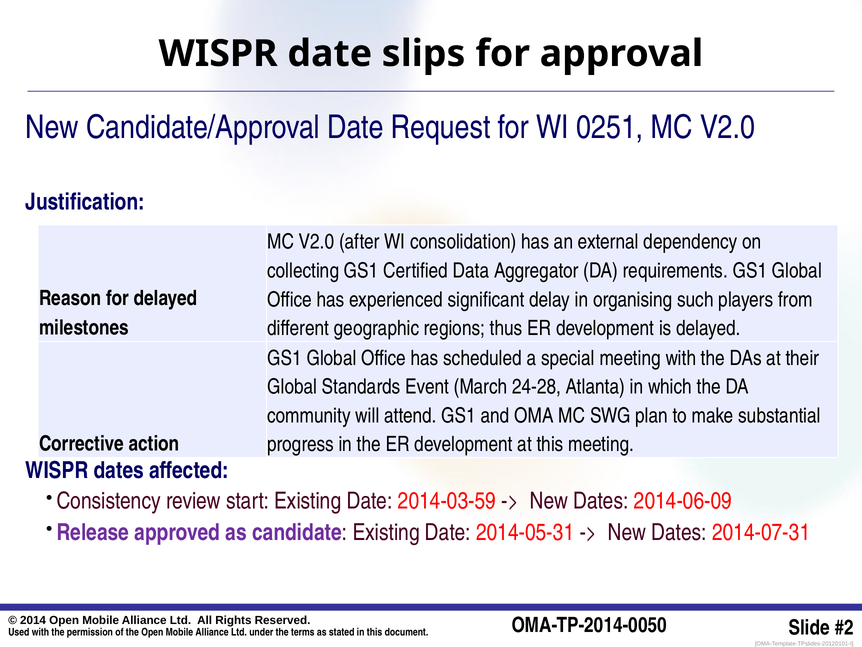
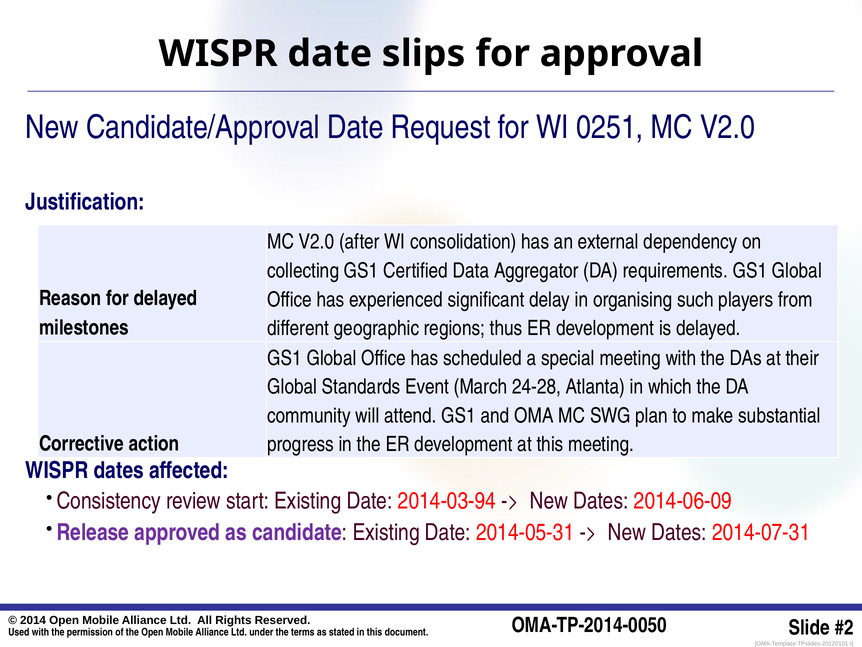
2014-03-59: 2014-03-59 -> 2014-03-94 (447, 501)
